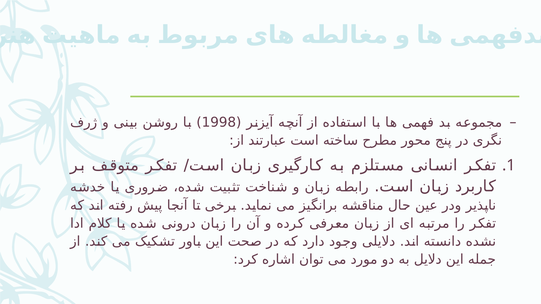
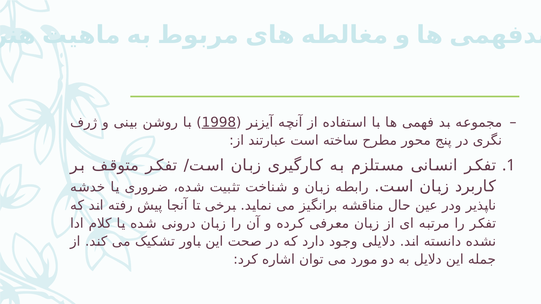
1998 underline: none -> present (219, 122)
